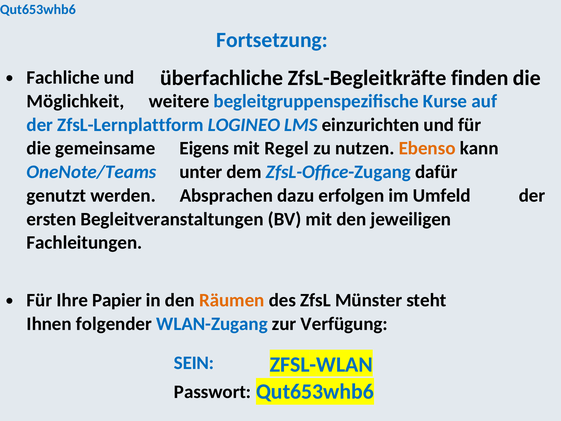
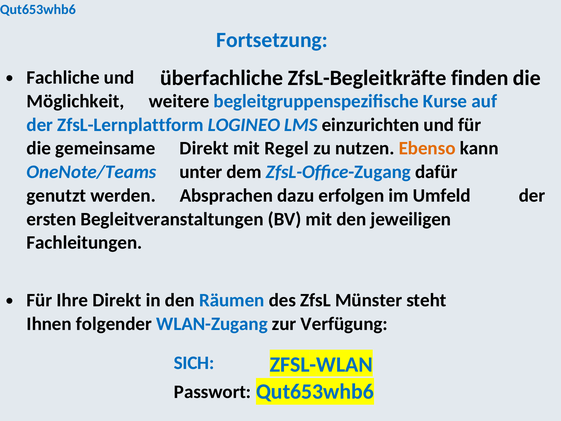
Eigens: Eigens -> Direkt (204, 148)
Ihre Papier: Papier -> Direkt (117, 300)
Räumen colour: orange -> blue (232, 300)
SEIN: SEIN -> SICH (194, 363)
